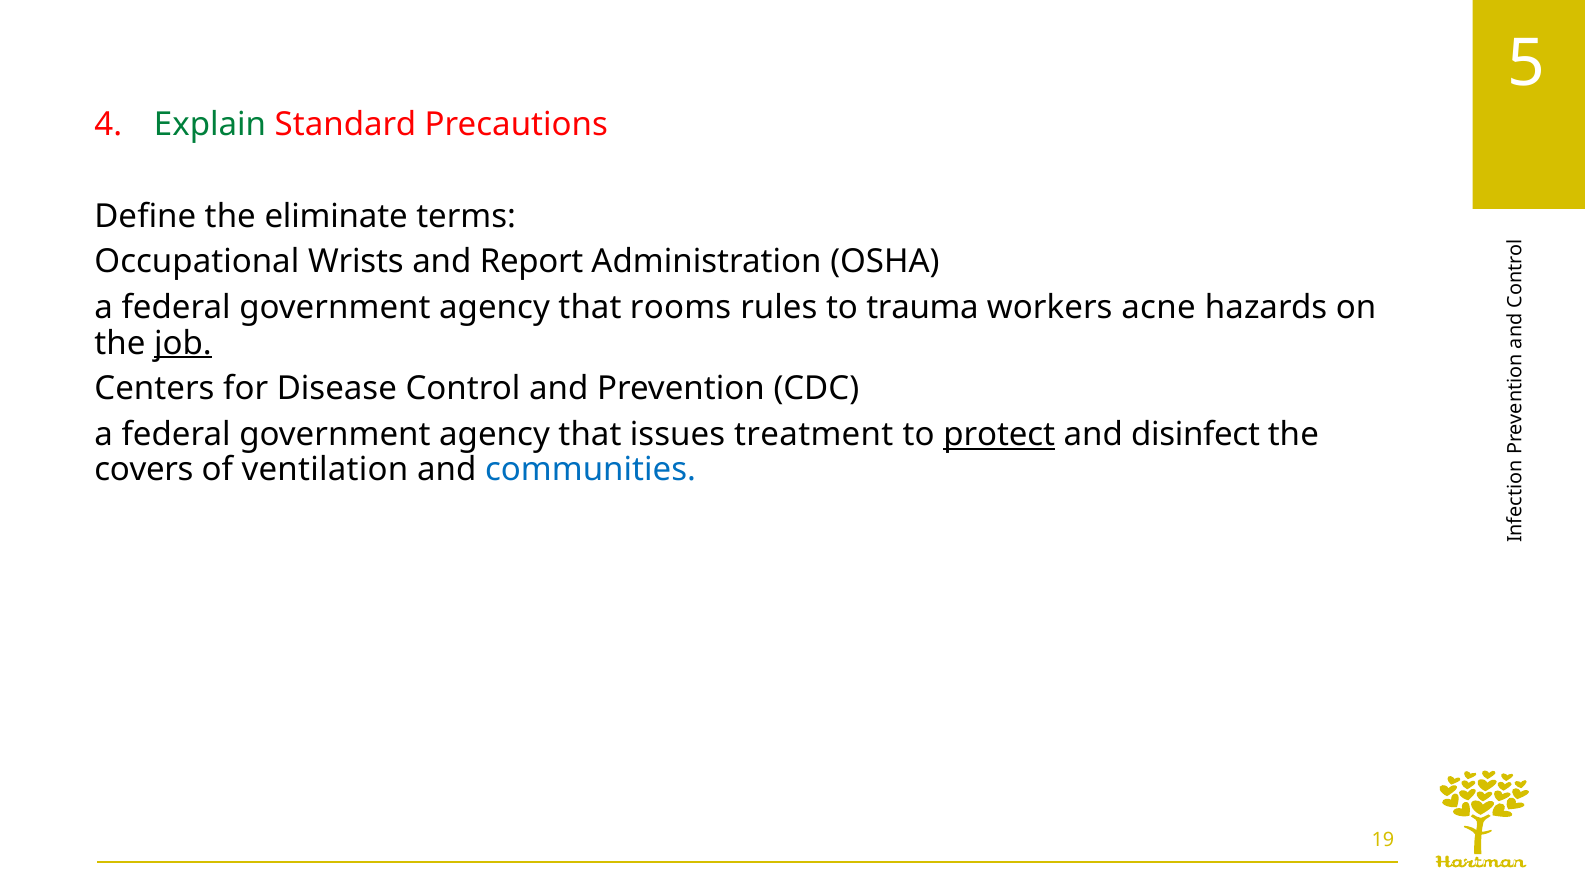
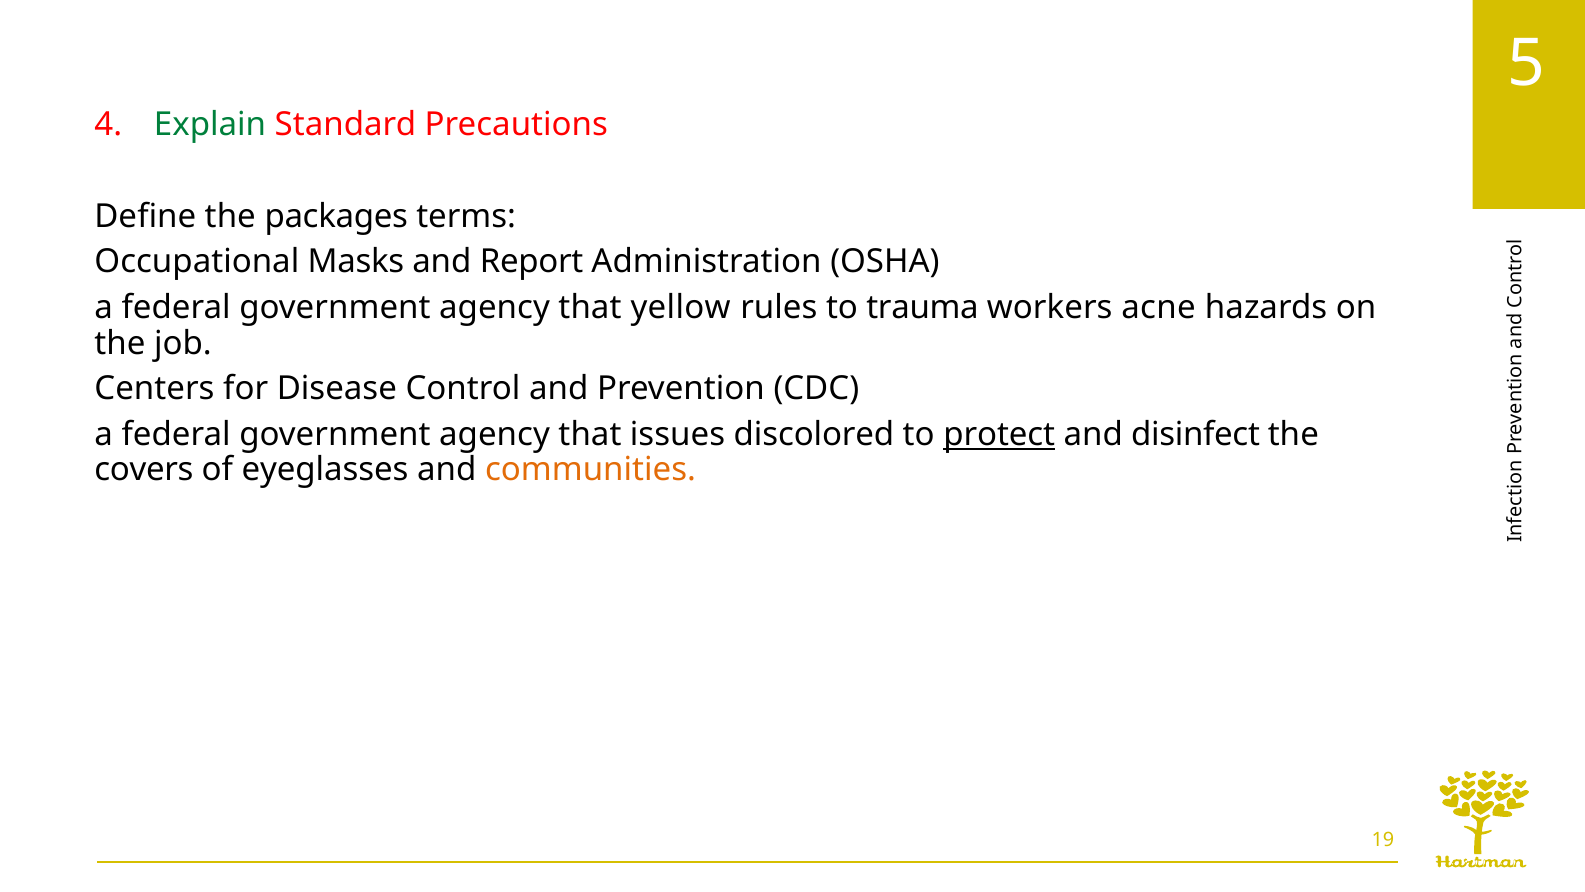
eliminate: eliminate -> packages (336, 216)
Wrists: Wrists -> Masks (356, 262)
rooms: rooms -> yellow (681, 307)
job underline: present -> none (183, 343)
treatment: treatment -> discolored (814, 434)
ventilation: ventilation -> eyeglasses (325, 470)
communities colour: blue -> orange (591, 470)
